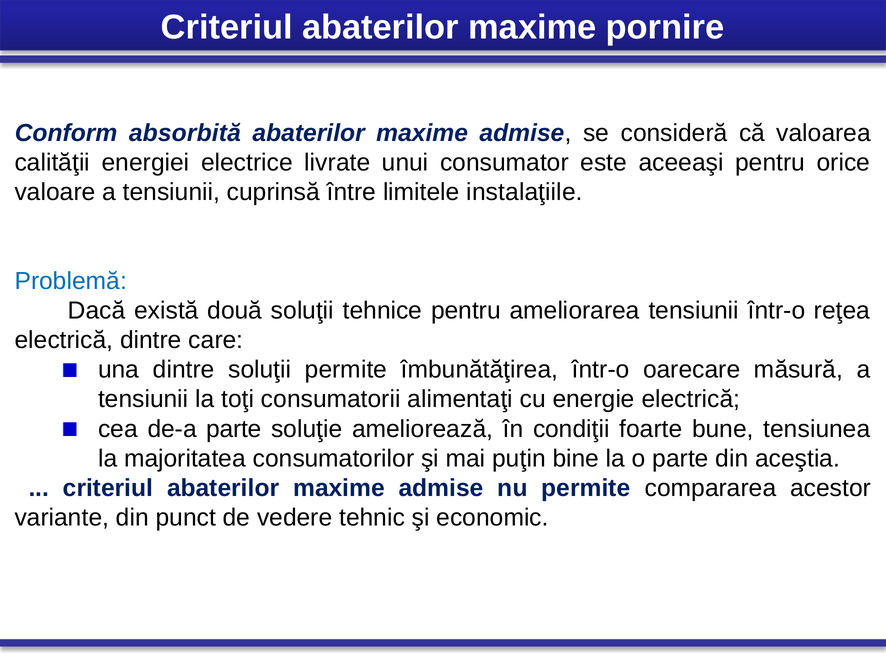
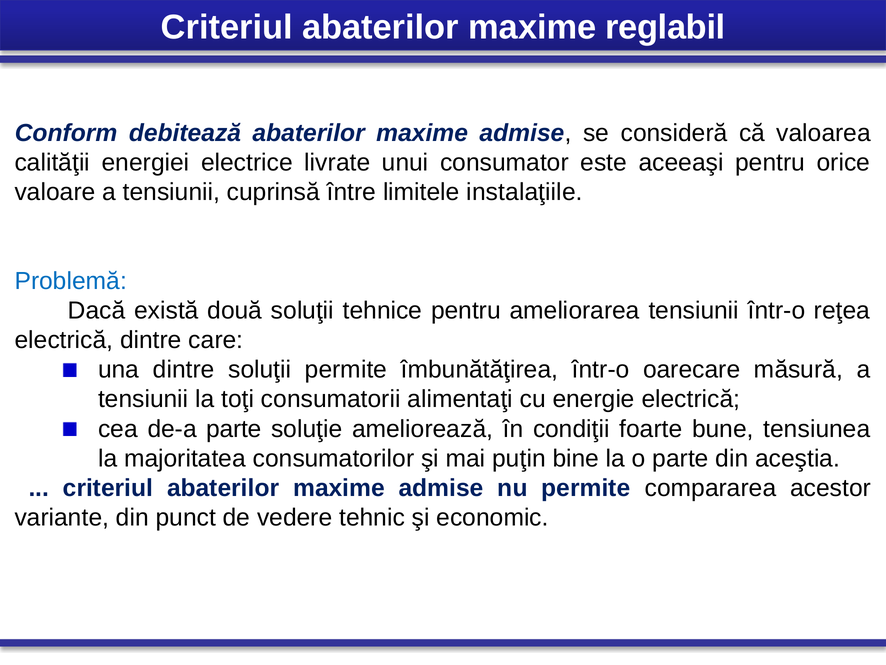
pornire: pornire -> reglabil (665, 27)
absorbită: absorbită -> debitează (185, 133)
